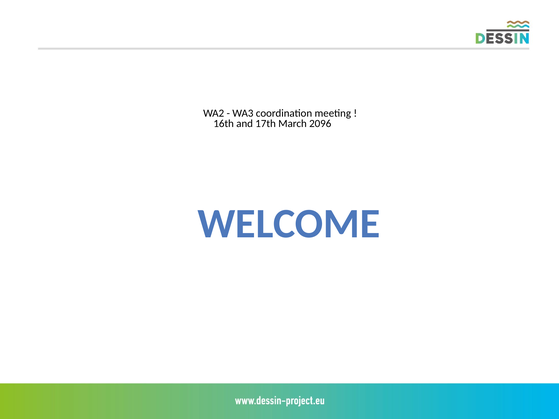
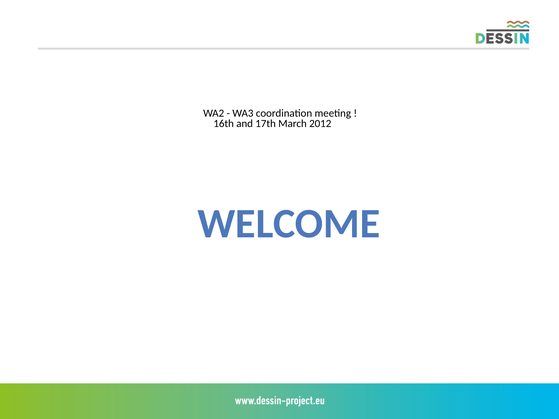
2096: 2096 -> 2012 (320, 124)
